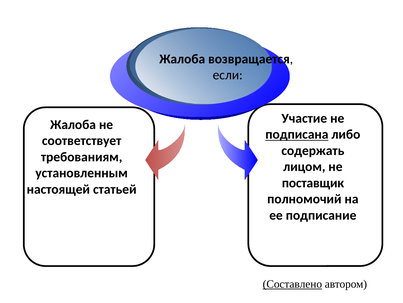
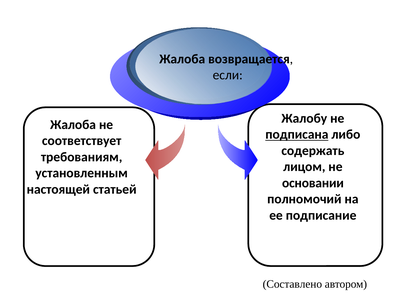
Участие: Участие -> Жалобу (304, 118)
поставщик: поставщик -> основании (313, 183)
Составлено underline: present -> none (292, 283)
